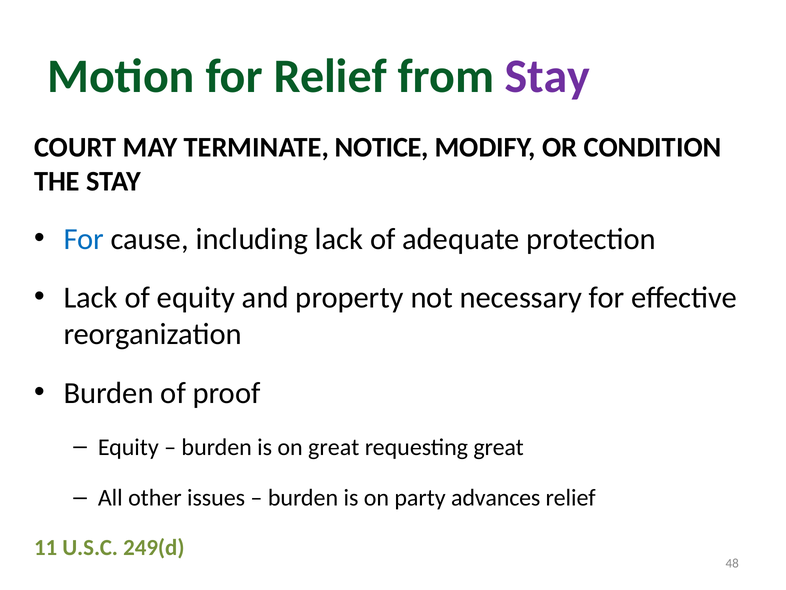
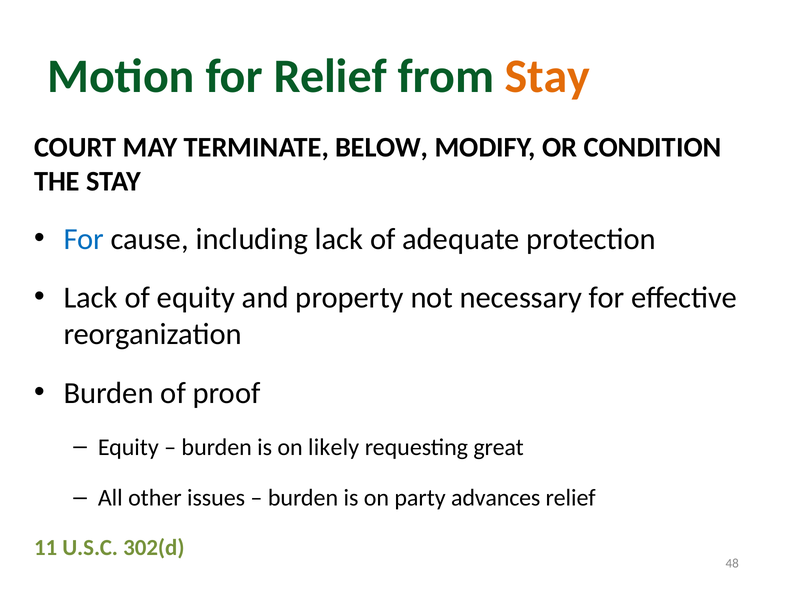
Stay colour: purple -> orange (547, 76)
NOTICE: NOTICE -> BELOW (382, 147)
on great: great -> likely (334, 447)
249(d: 249(d -> 302(d (154, 547)
